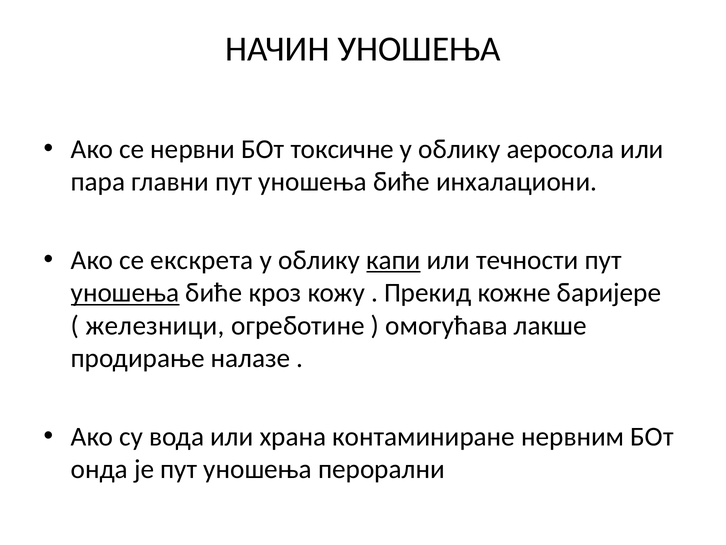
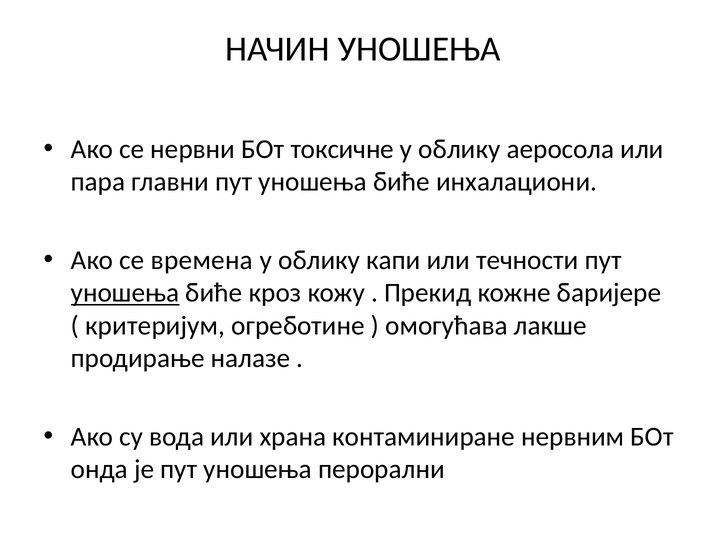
екскрета: екскрета -> времена (202, 260)
капи underline: present -> none (394, 260)
железници: железници -> критеријум (155, 325)
